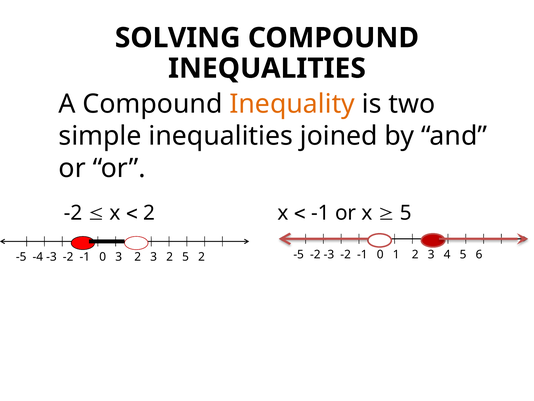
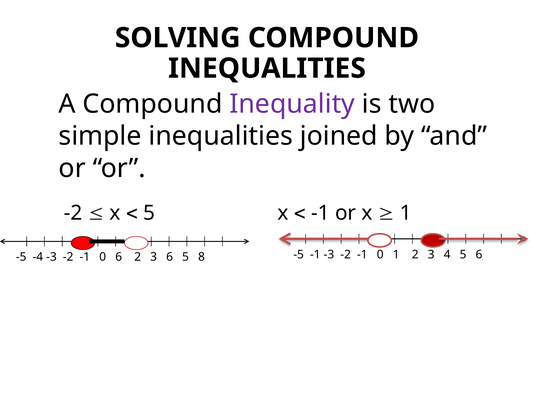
Inequality colour: orange -> purple (292, 104)
2: 2 -> 5 (149, 213)
5: 5 -> 1 (406, 213)
0 3: 3 -> 6 (119, 257)
2 3 2: 2 -> 6 (170, 257)
5 2: 2 -> 8 (201, 257)
-5 -2: -2 -> -1 (315, 254)
